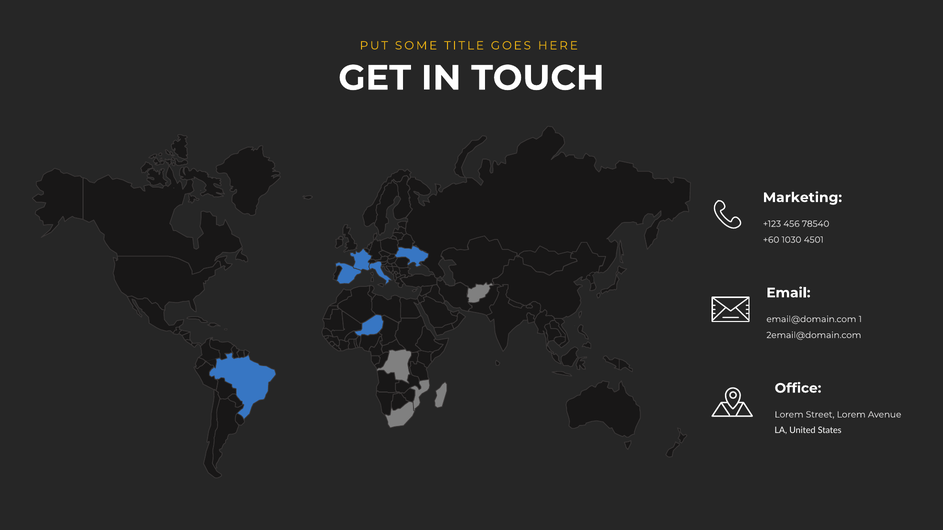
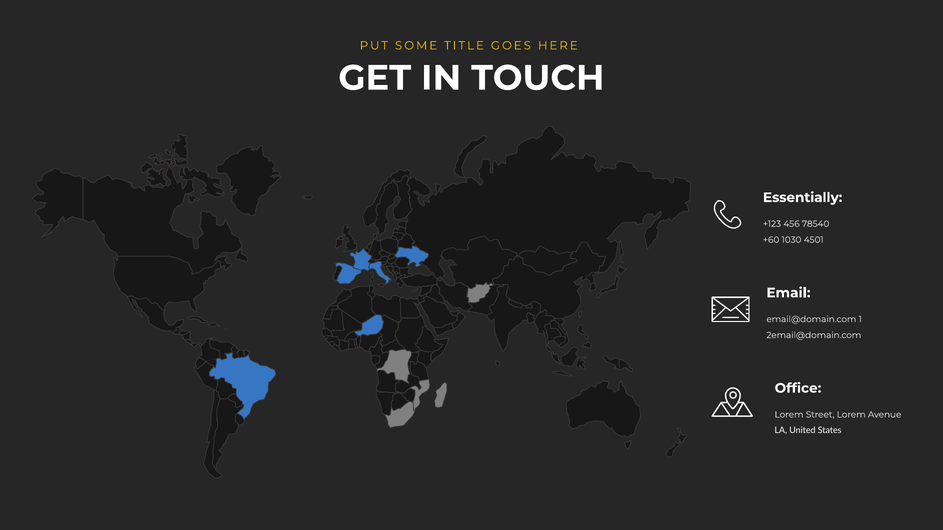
Marketing: Marketing -> Essentially (803, 198)
